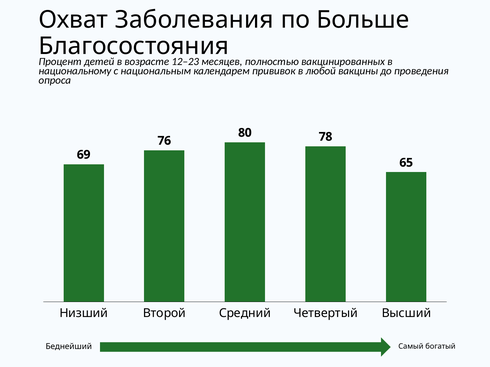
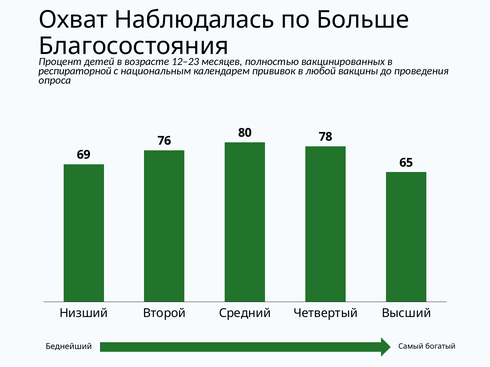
Заболевания: Заболевания -> Наблюдалась (194, 20)
национальному: национальному -> респираторной (75, 71)
